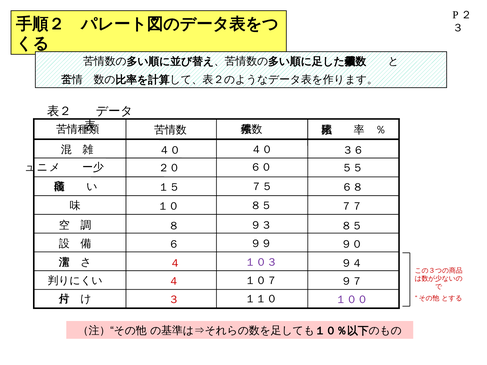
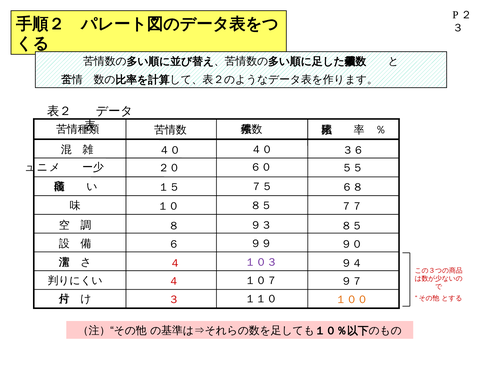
１００ colour: purple -> orange (352, 300)
